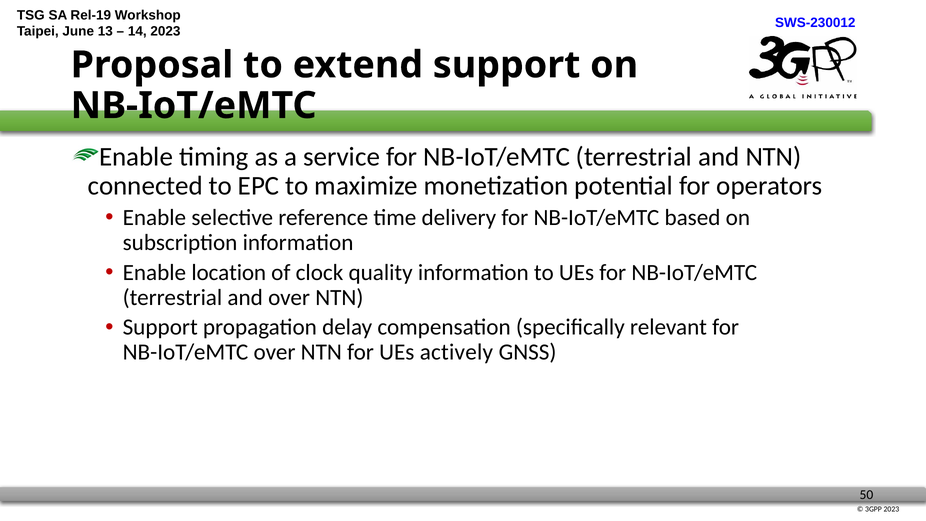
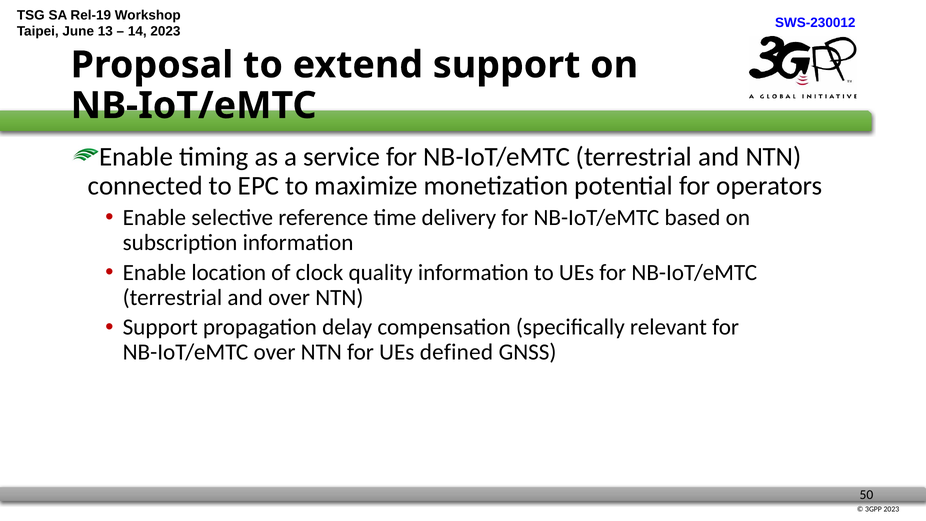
actively: actively -> defined (456, 352)
